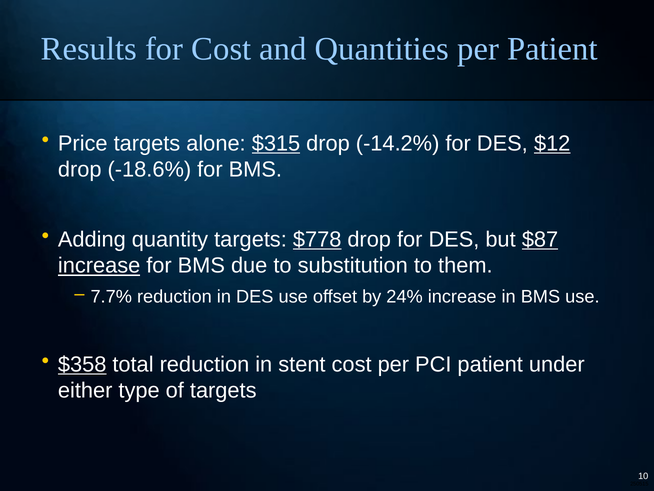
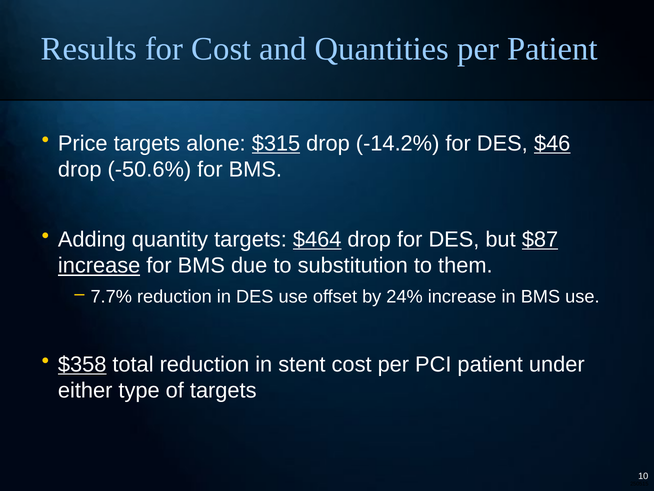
$12: $12 -> $46 (552, 143)
-18.6%: -18.6% -> -50.6% (149, 169)
$778: $778 -> $464 (317, 239)
